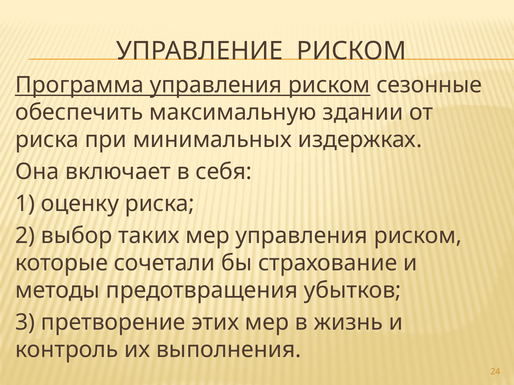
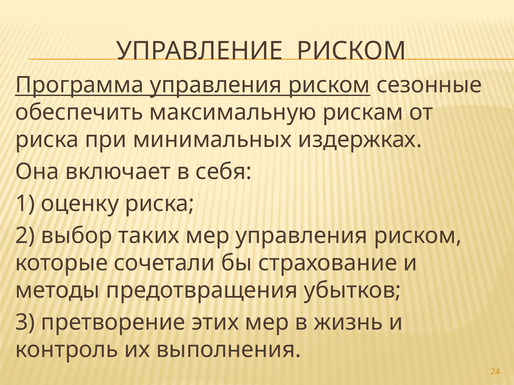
здании: здании -> рискам (363, 113)
